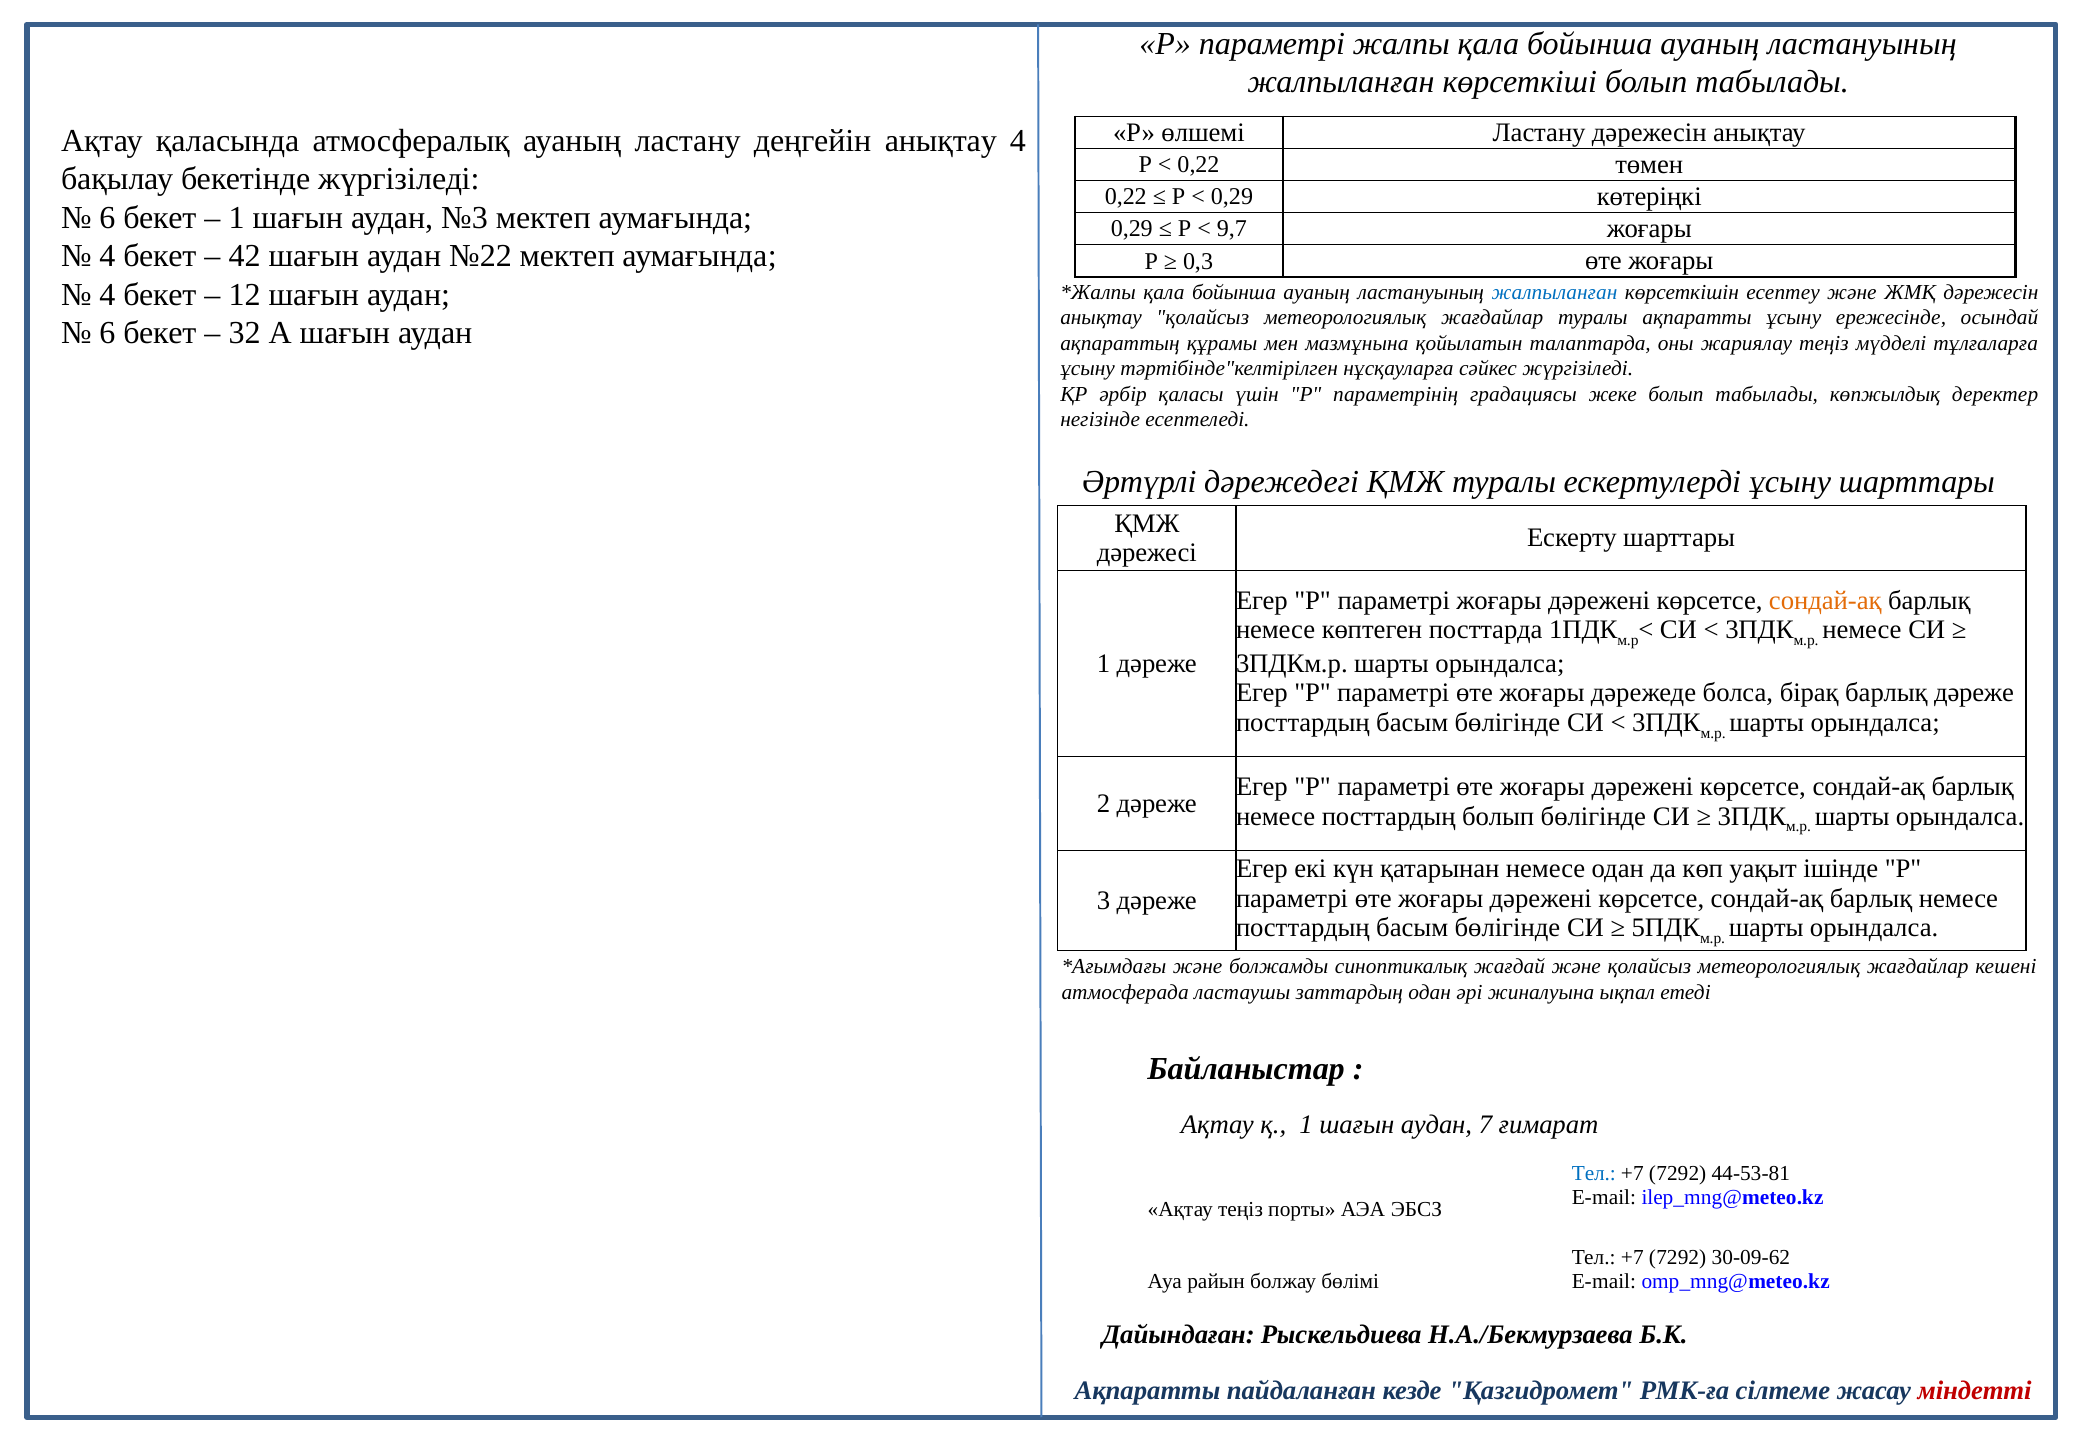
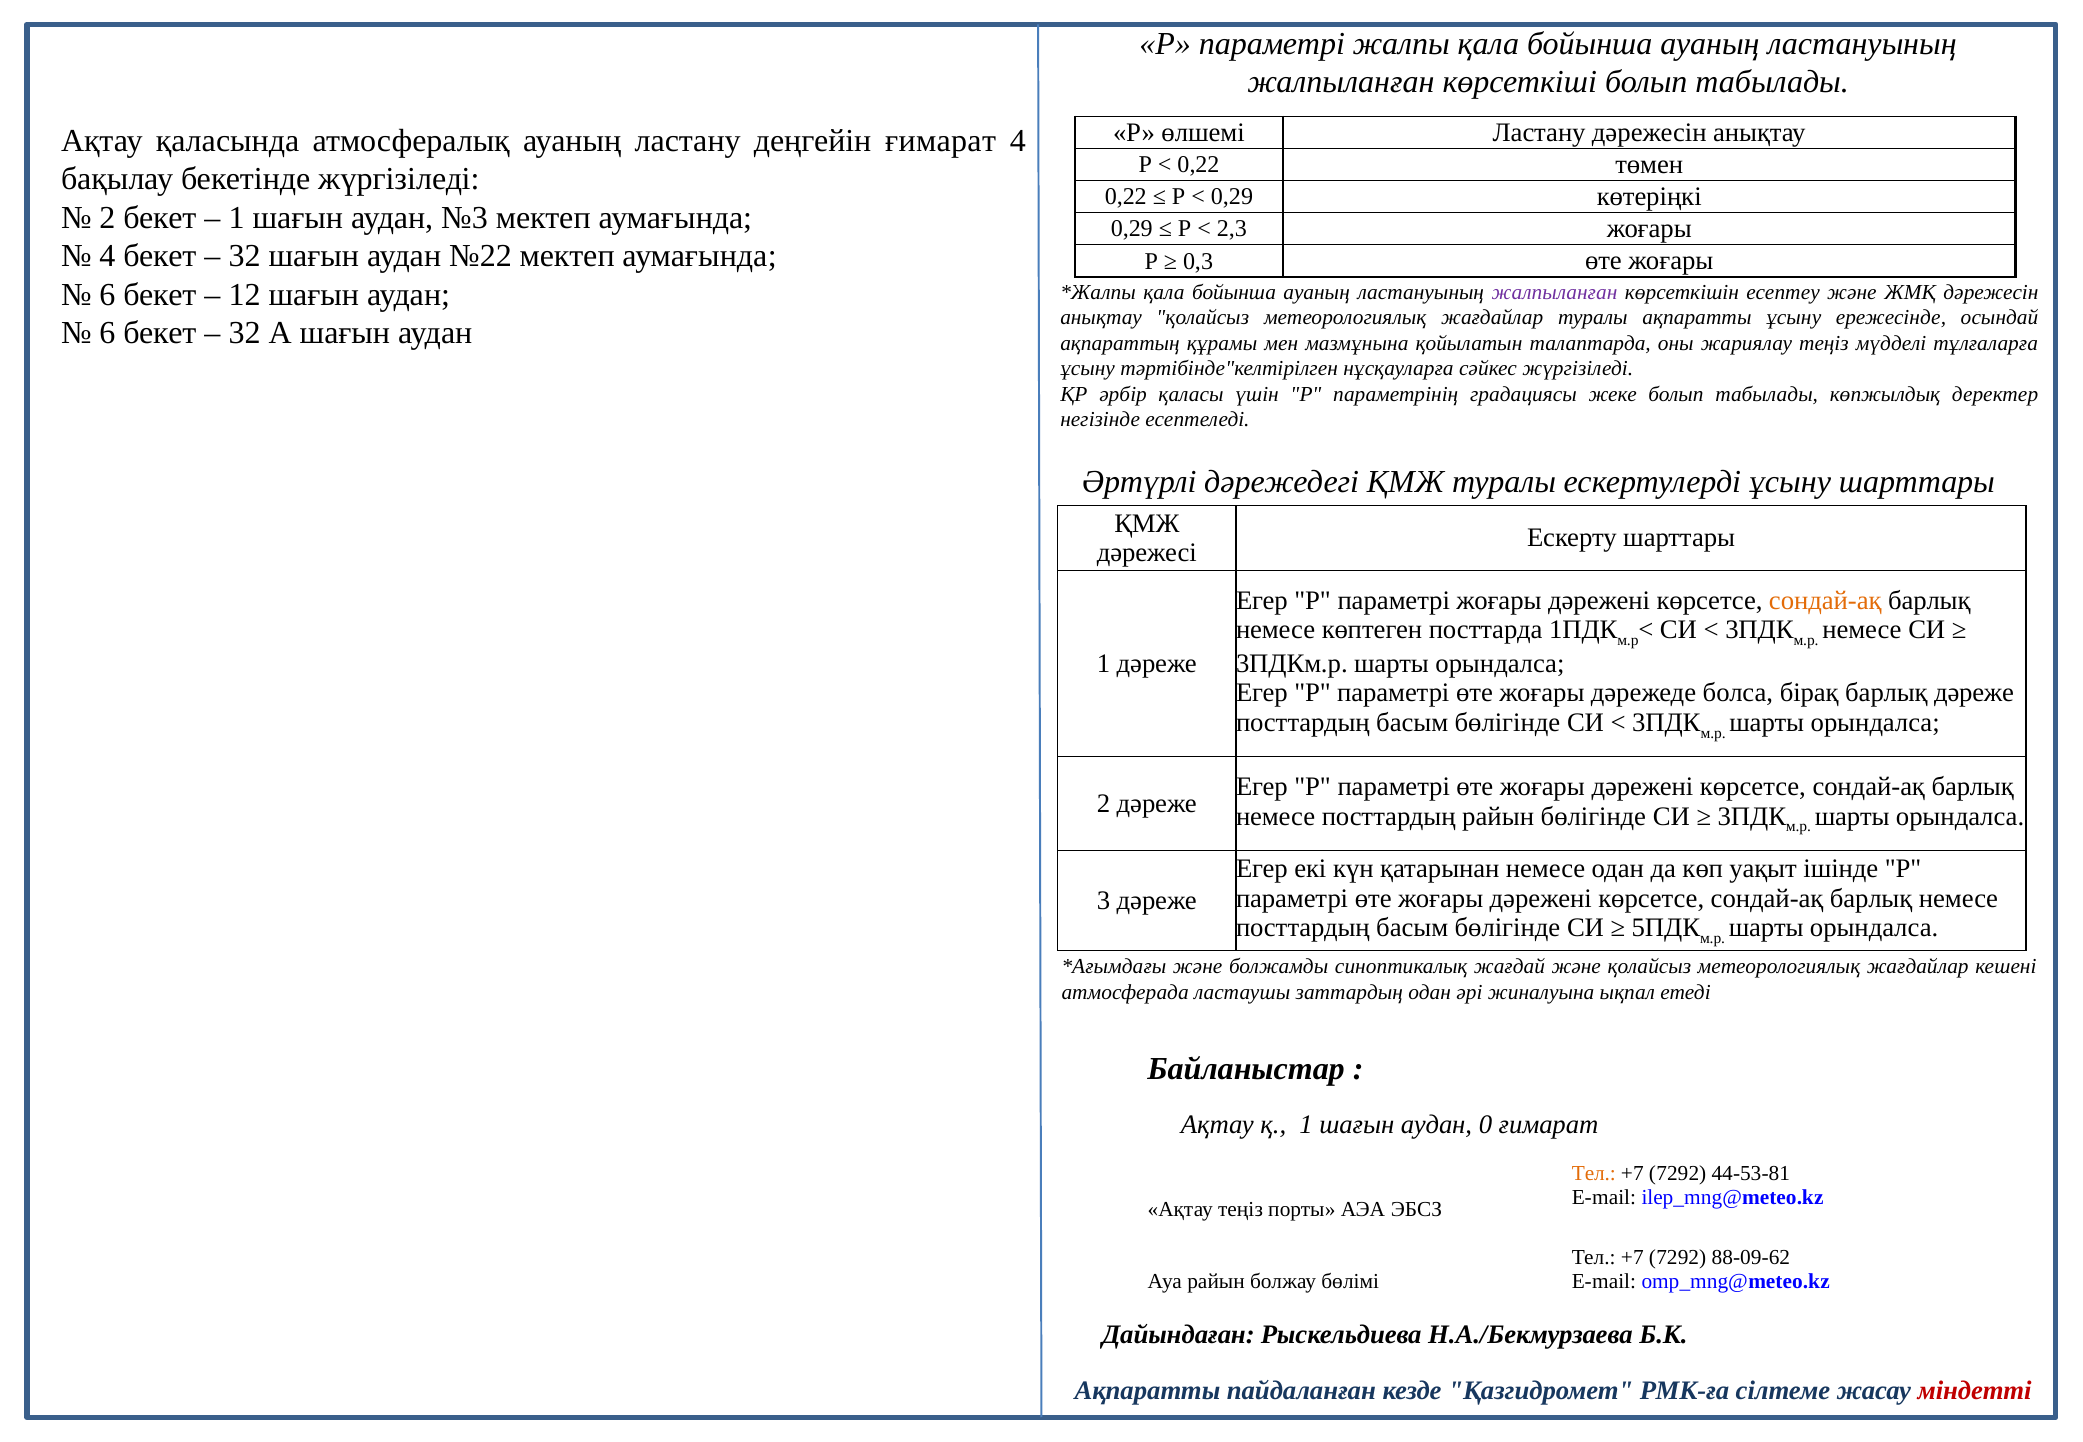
деңгейін анықтау: анықтау -> ғимарат (941, 141)
6: 6 -> 2 (107, 218)
9,7: 9,7 -> 2,3 (1232, 229)
42: 42 -> 32 (245, 256)
4: 4 -> 6 (107, 295)
жалпыланған colour: blue -> purple (1555, 292)
посттардың болып: болып -> райын (1498, 816)
7: 7 -> 0 (1485, 1124)
Тел colour: blue -> orange (1594, 1174)
30-09-62: 30-09-62 -> 88-09-62 (1751, 1258)
